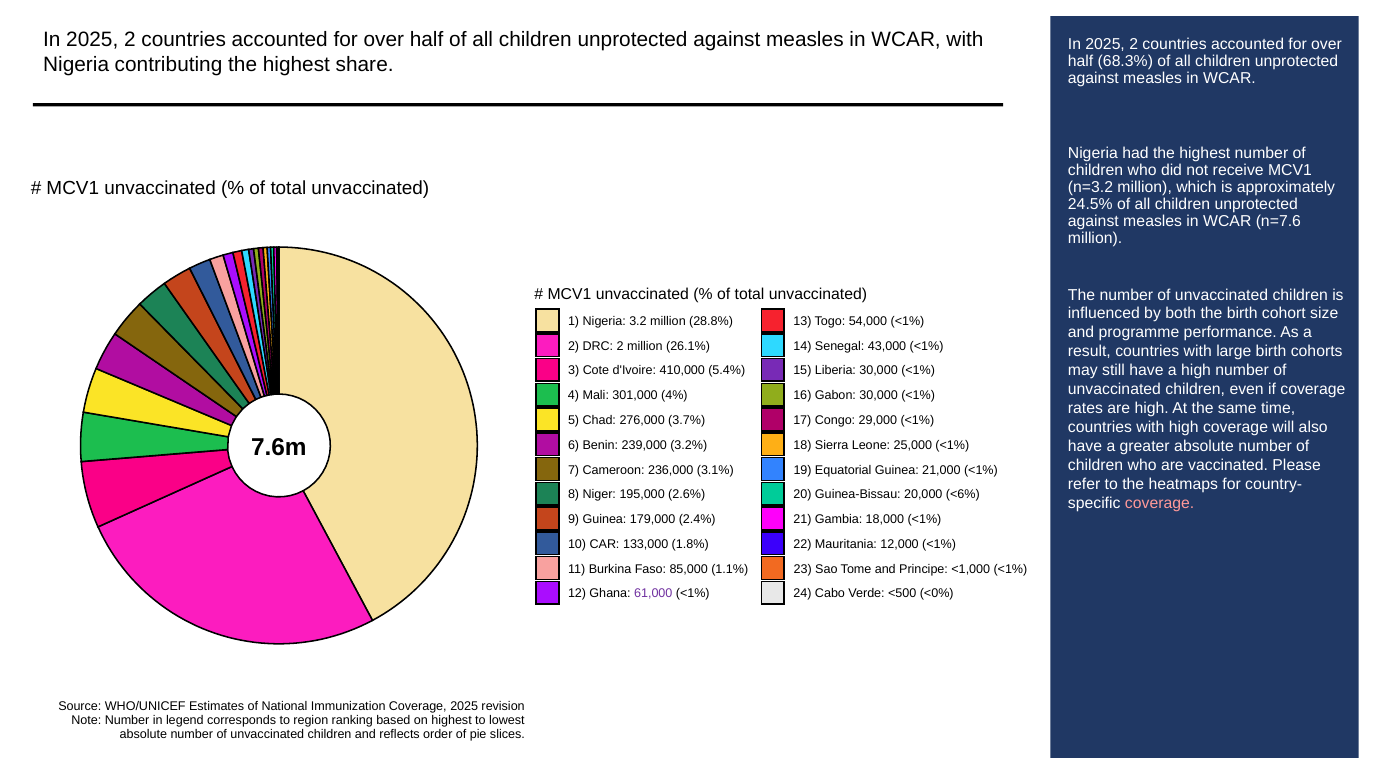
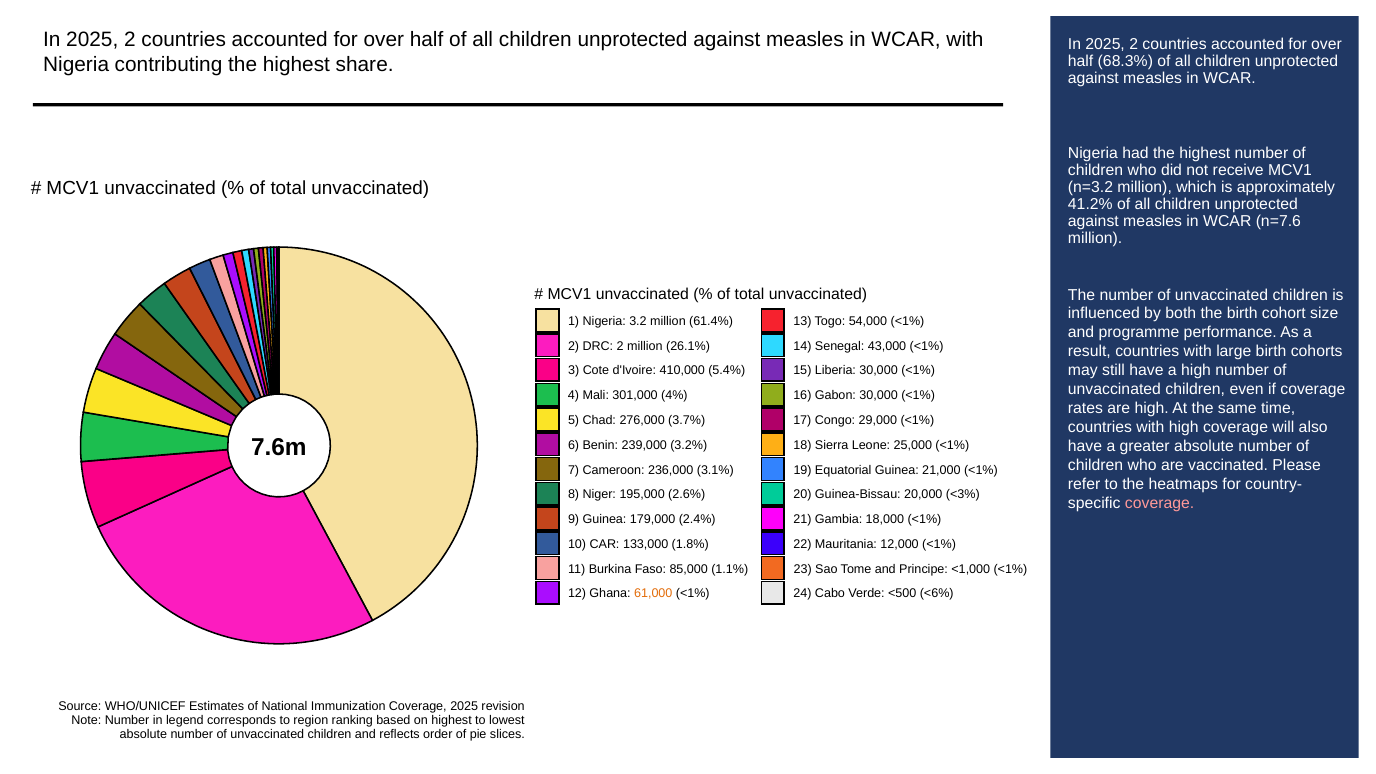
24.5%: 24.5% -> 41.2% (1090, 204)
28.8%: 28.8% -> 61.4% (711, 321)
<6%: <6% -> <3% (963, 495)
61,000 colour: purple -> orange (653, 594)
<0%: <0% -> <6% (937, 594)
